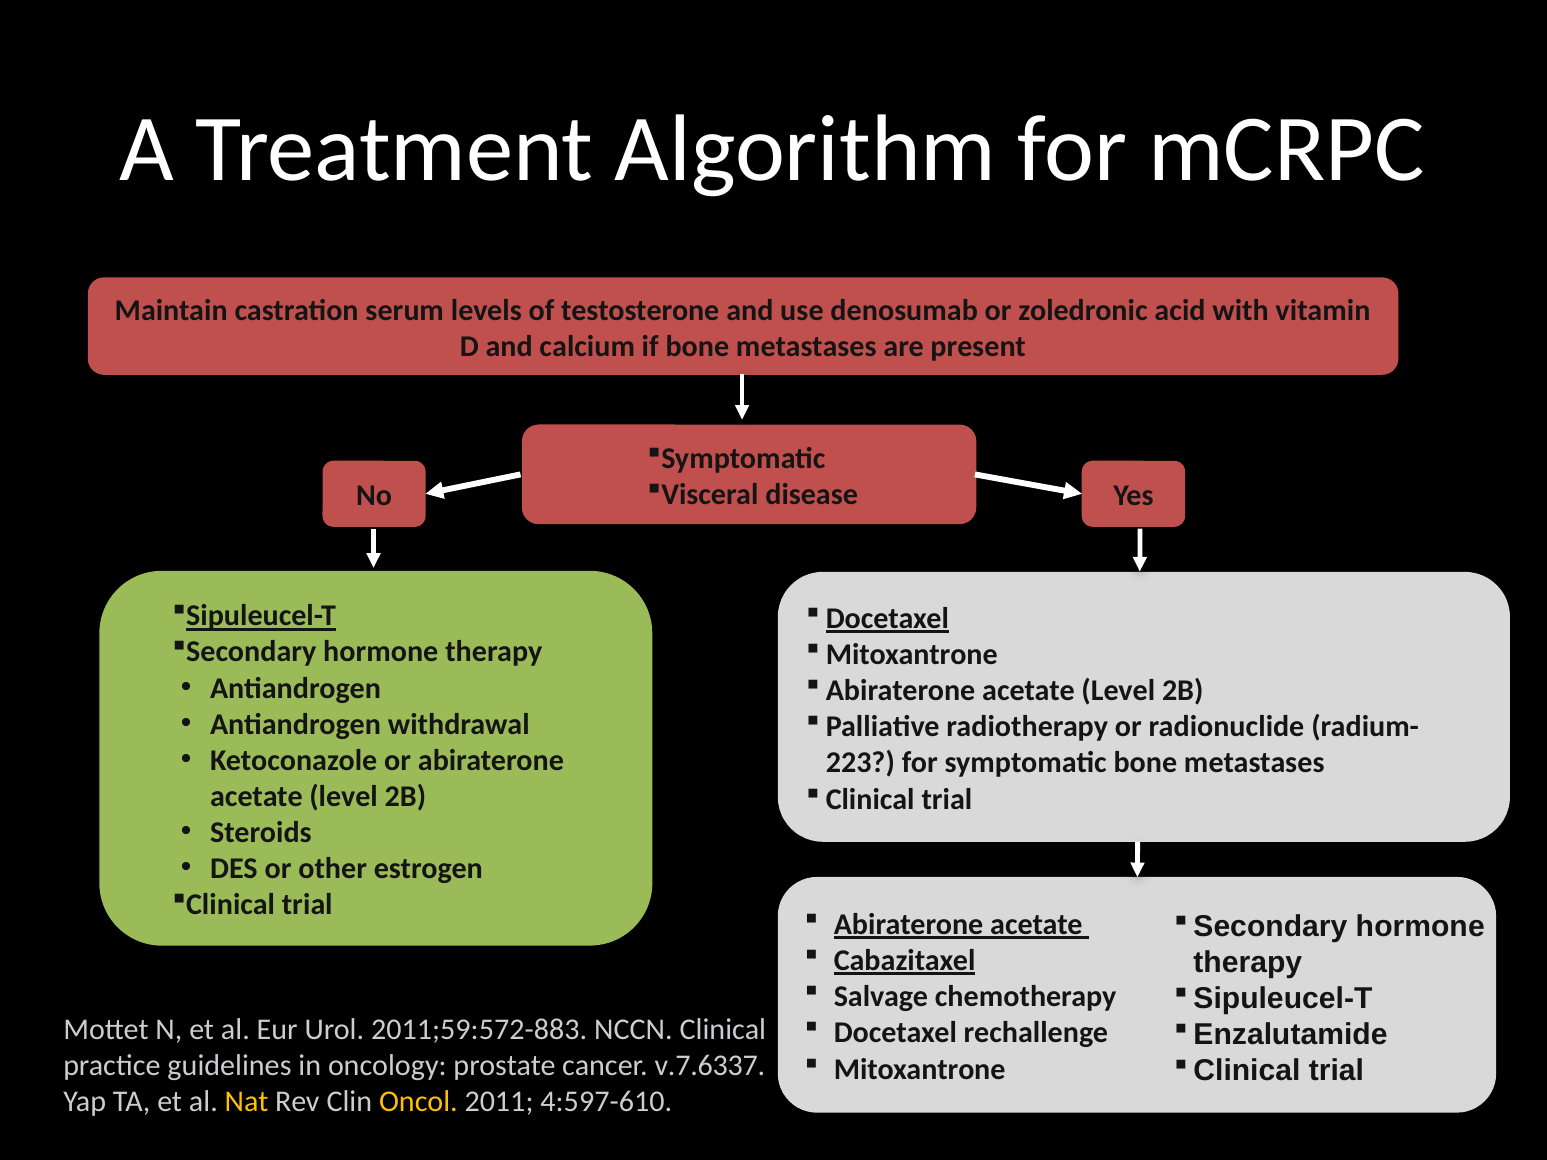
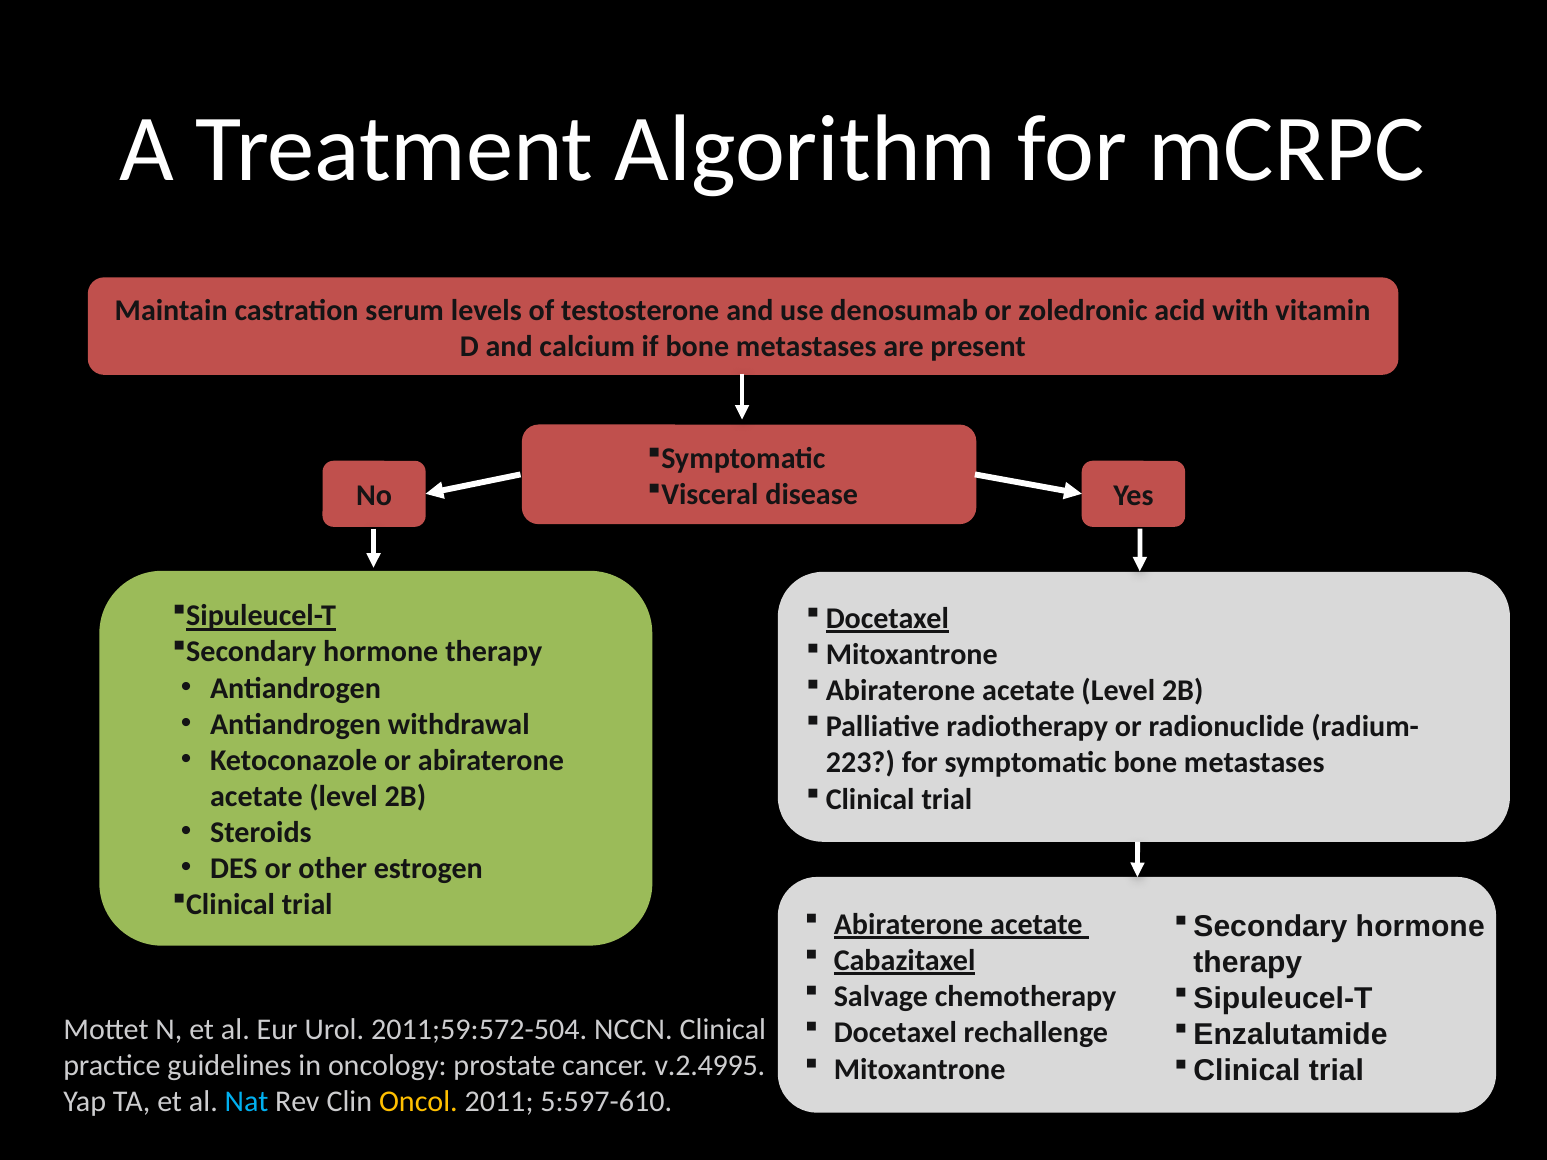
2011;59:572-883: 2011;59:572-883 -> 2011;59:572-504 (479, 1030)
v.7.6337: v.7.6337 -> v.2.4995 (710, 1066)
Nat colour: yellow -> light blue (247, 1102)
4:597-610: 4:597-610 -> 5:597-610 (606, 1102)
